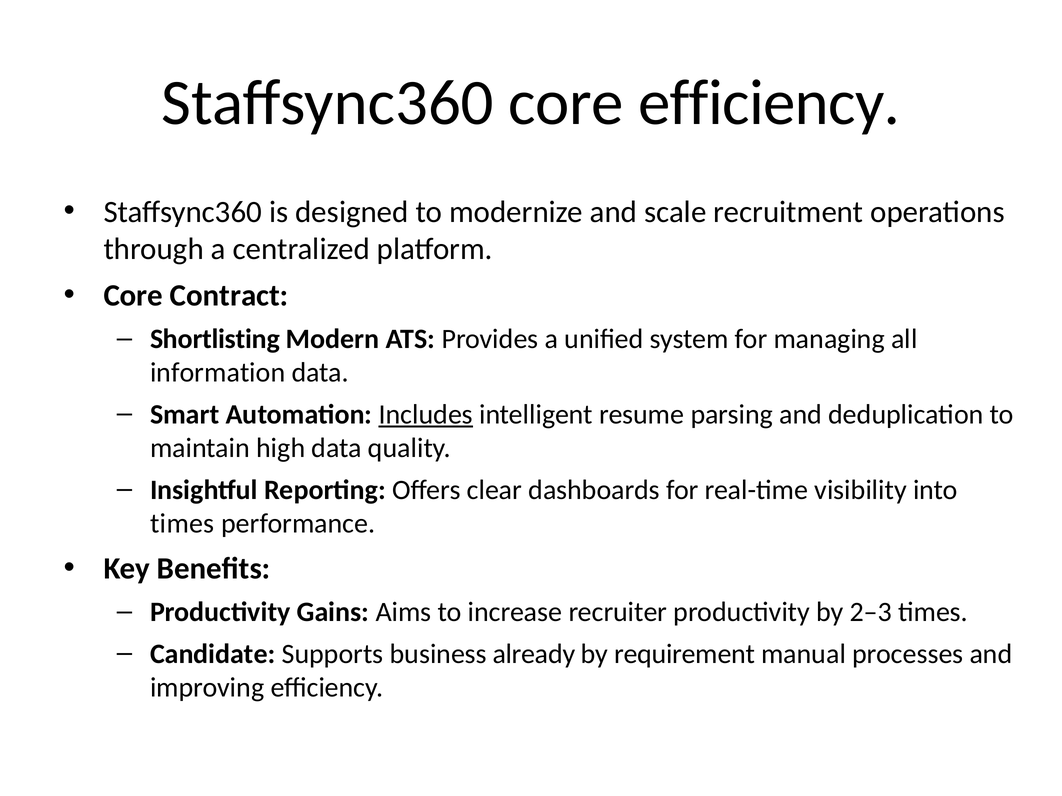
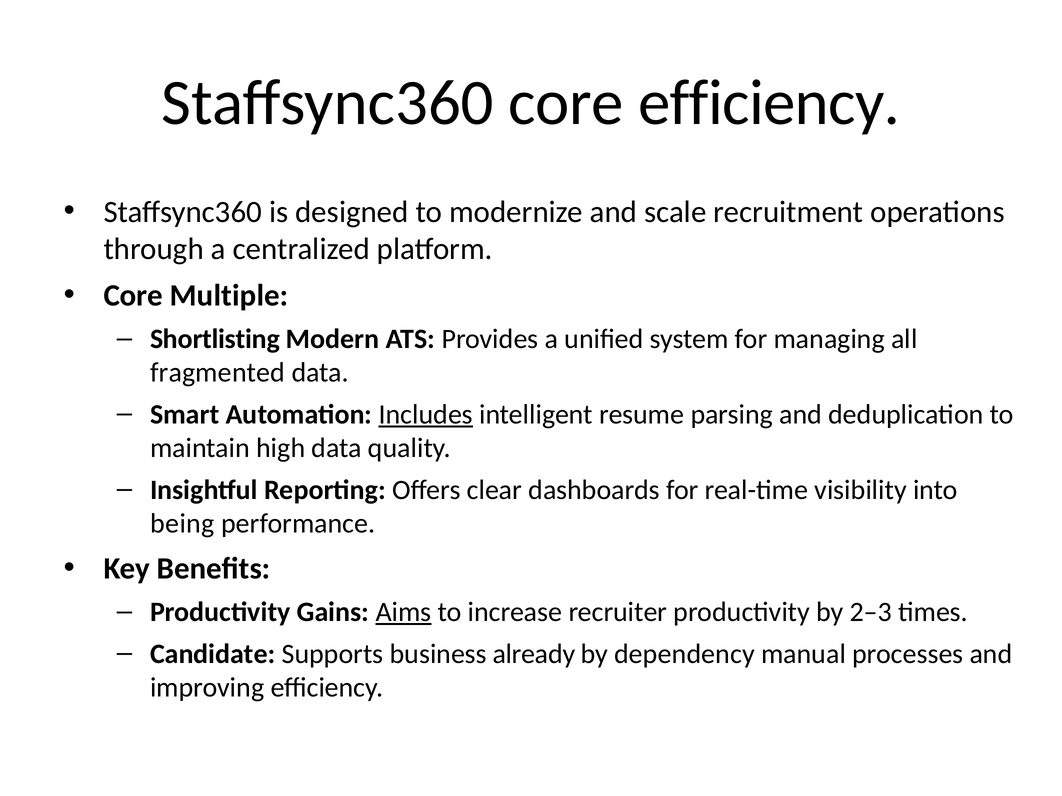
Contract: Contract -> Multiple (229, 296)
information: information -> fragmented (218, 373)
times: times -> being (182, 524)
Aims underline: none -> present (403, 612)
requirement: requirement -> dependency (684, 654)
